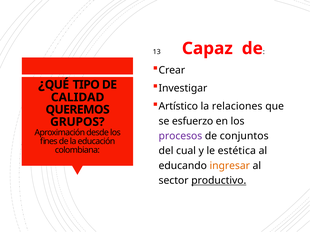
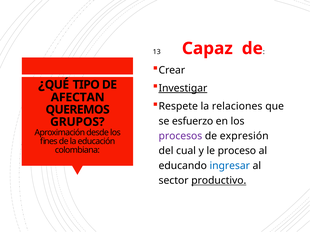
Investigar underline: none -> present (183, 88)
CALIDAD: CALIDAD -> AFECTAN (78, 98)
Artístico: Artístico -> Respete (178, 107)
conjuntos: conjuntos -> expresión (244, 136)
estética: estética -> proceso (237, 151)
ingresar colour: orange -> blue (230, 166)
